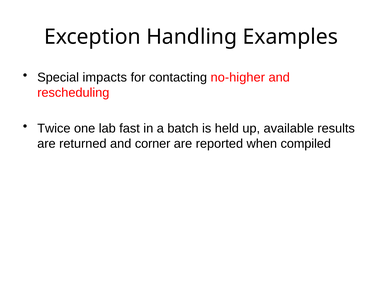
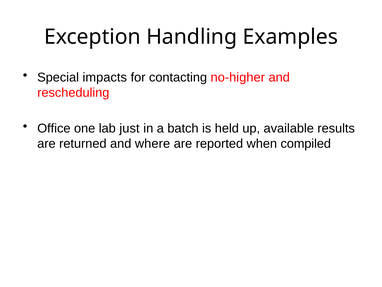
Twice: Twice -> Office (54, 128)
fast: fast -> just (129, 128)
corner: corner -> where (153, 143)
